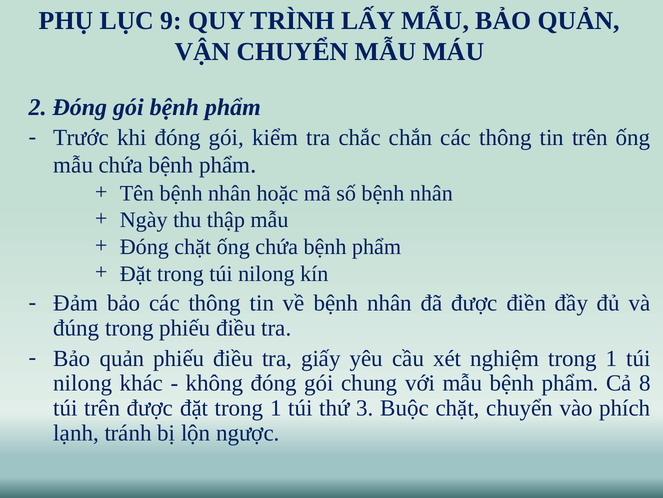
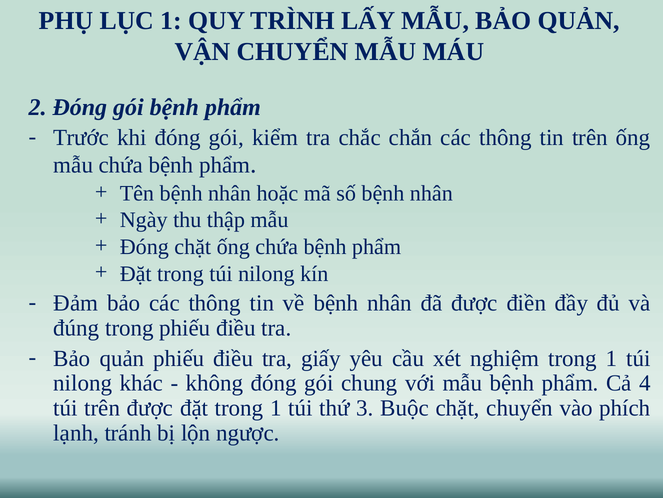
LỤC 9: 9 -> 1 (171, 21)
8: 8 -> 4 (645, 383)
